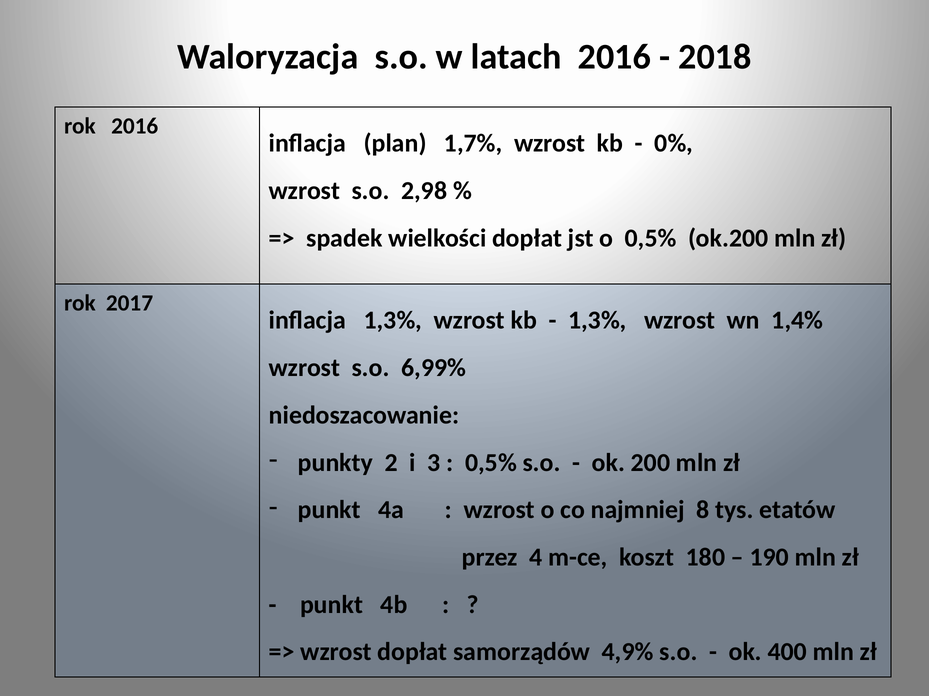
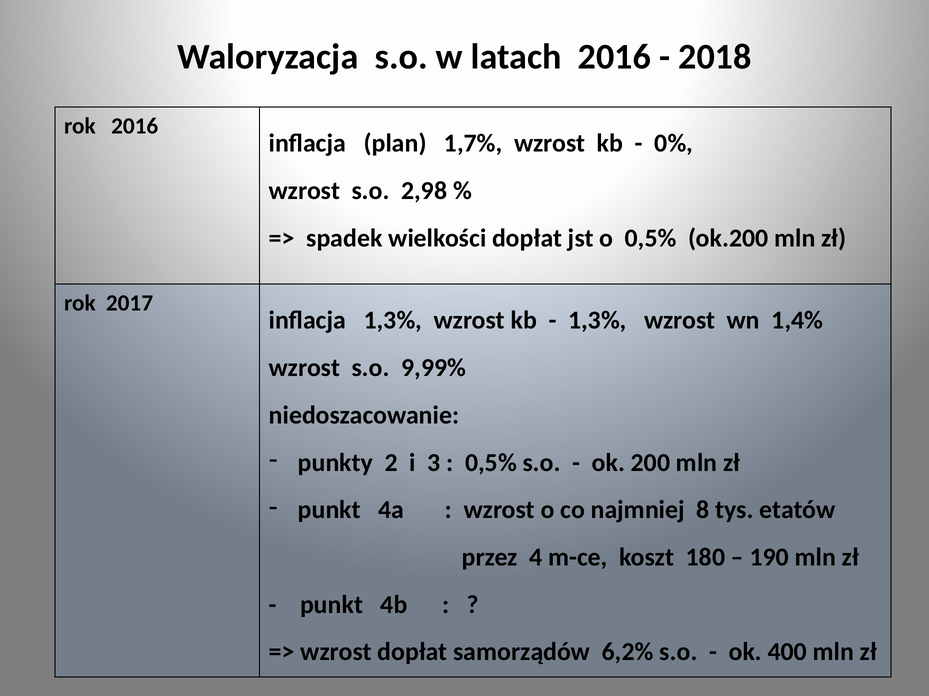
6,99%: 6,99% -> 9,99% (434, 368)
4,9%: 4,9% -> 6,2% (628, 653)
